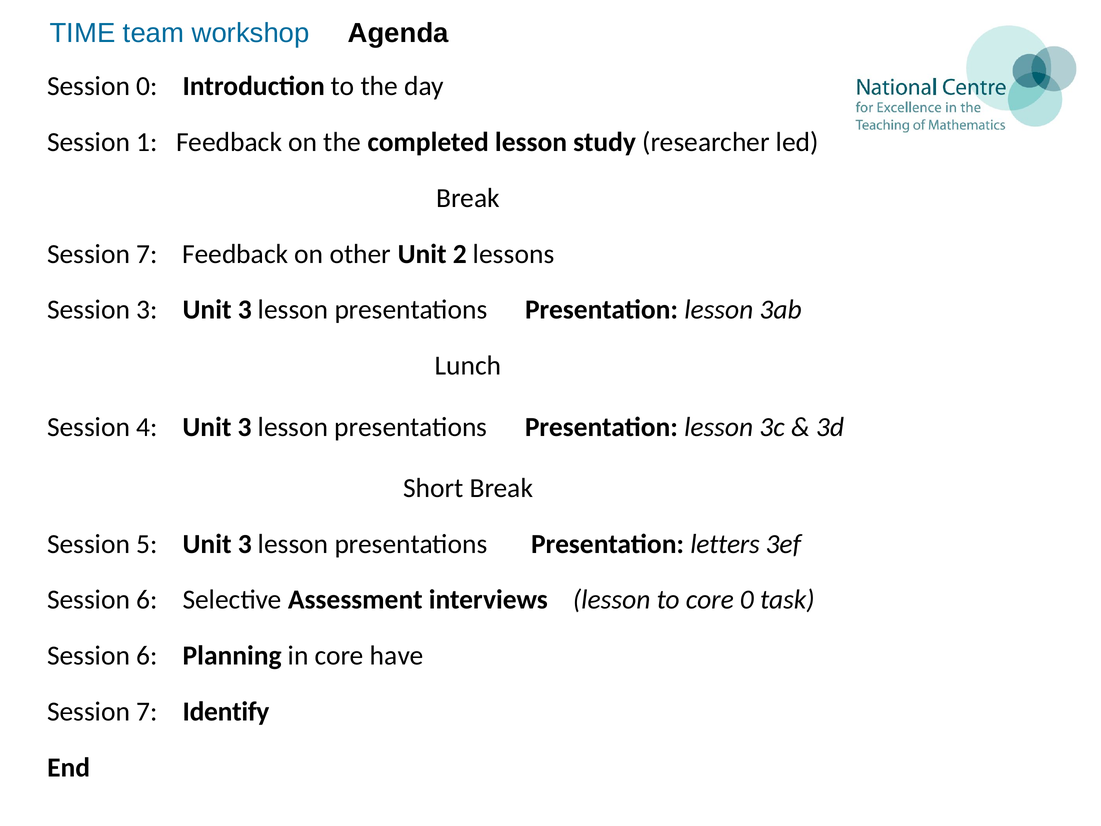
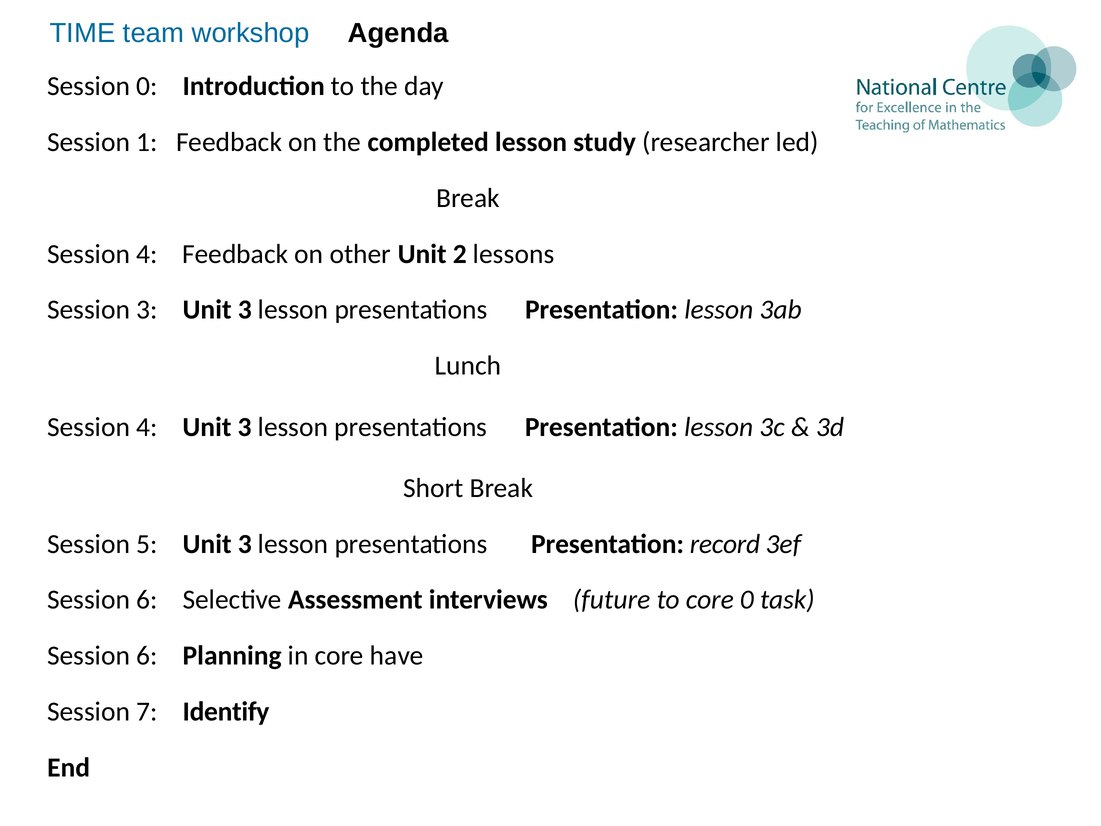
7: 7 -> 4 (147, 254)
letters: letters -> record (725, 544)
interviews lesson: lesson -> future (612, 600)
